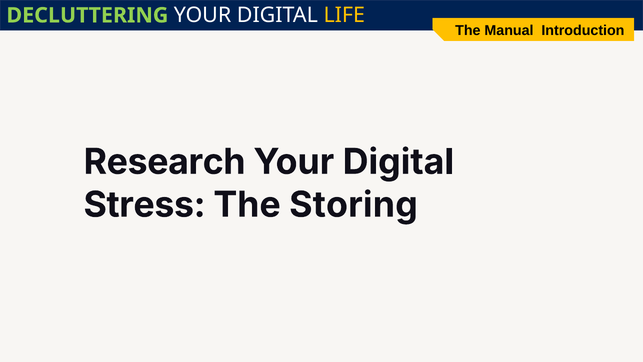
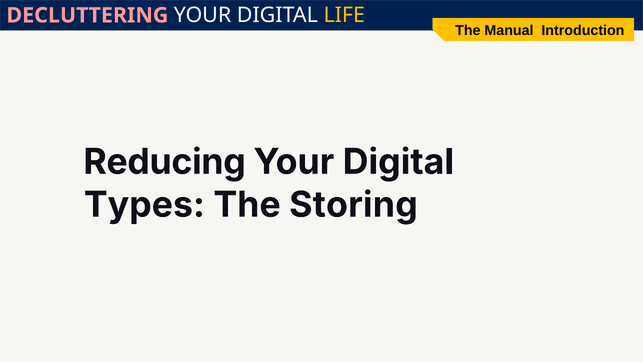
DECLUTTERING colour: light green -> pink (87, 15)
Research: Research -> Reducing (165, 162)
Stress: Stress -> Types (144, 205)
